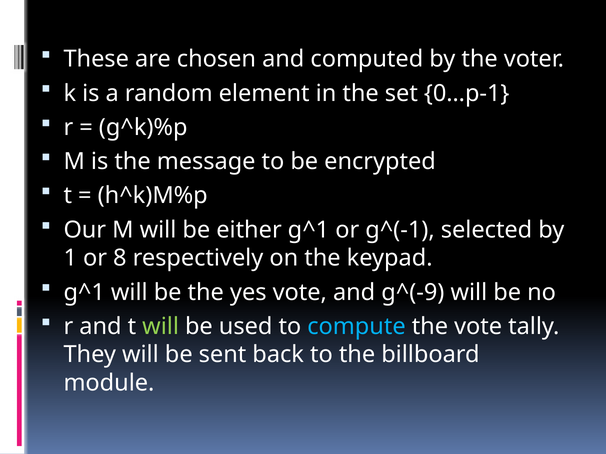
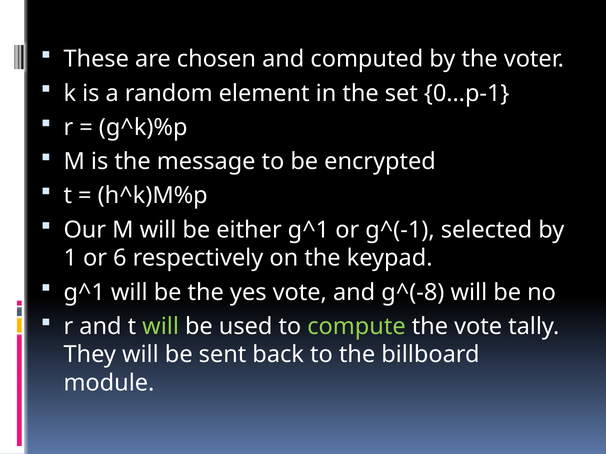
8: 8 -> 6 (120, 258)
g^(-9: g^(-9 -> g^(-8 (413, 293)
compute colour: light blue -> light green (356, 327)
